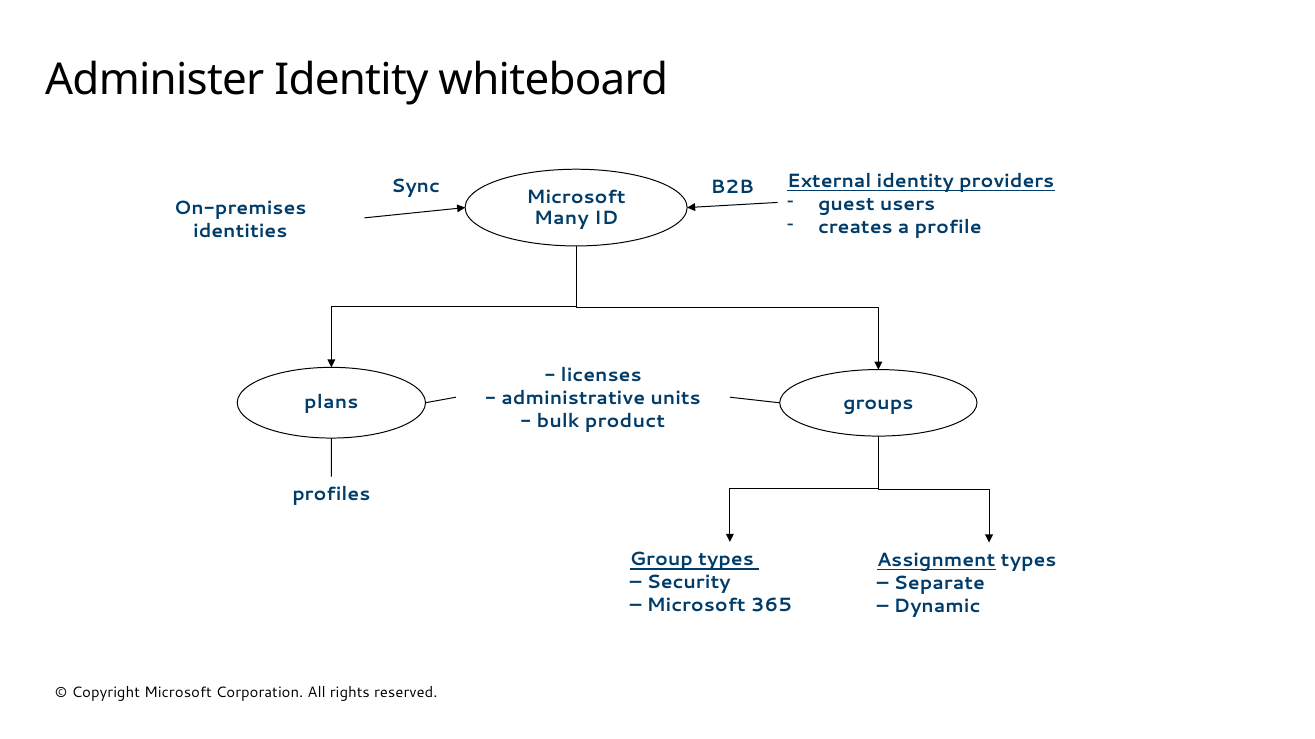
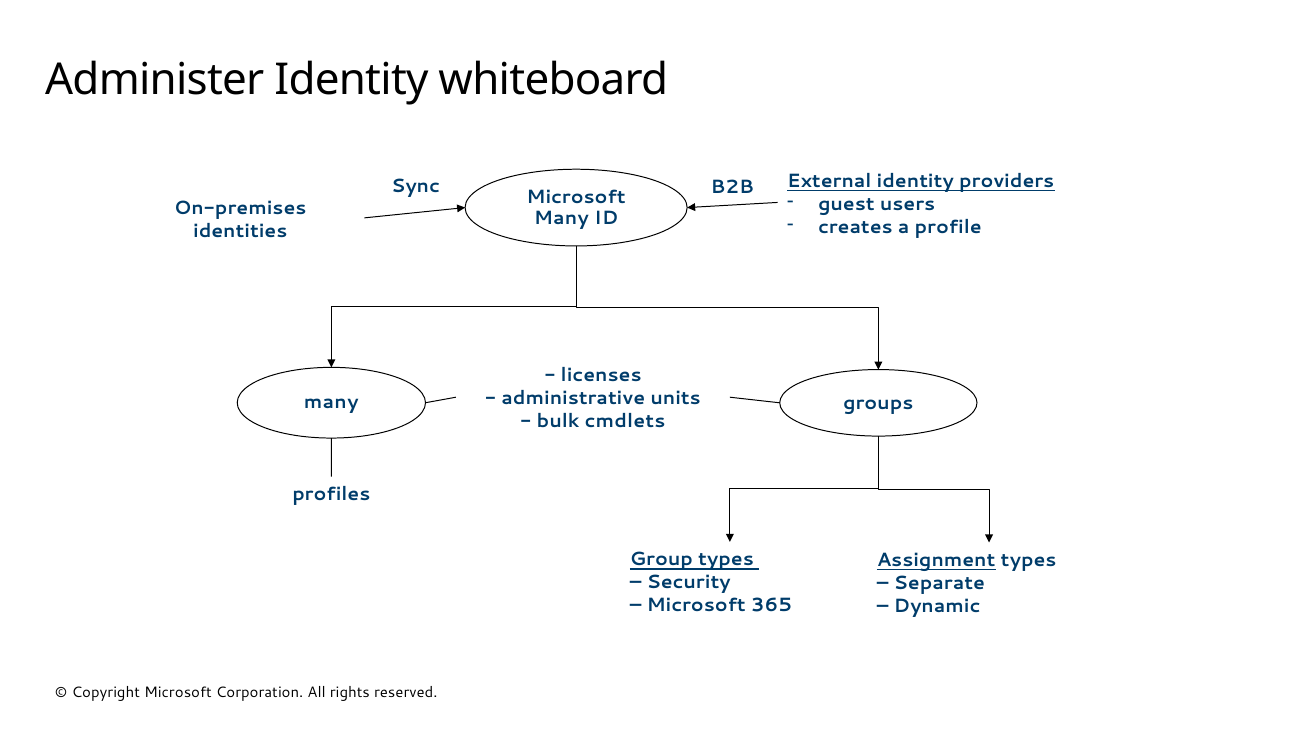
plans: plans -> many (331, 403)
product: product -> cmdlets (625, 422)
